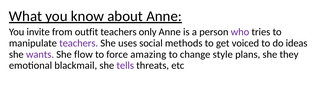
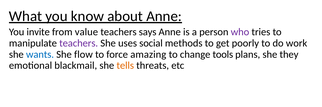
outfit: outfit -> value (86, 32)
only: only -> says (148, 32)
voiced: voiced -> poorly (245, 43)
ideas: ideas -> work (297, 43)
wants colour: purple -> blue (40, 55)
style: style -> tools (223, 55)
tells colour: purple -> orange (125, 66)
